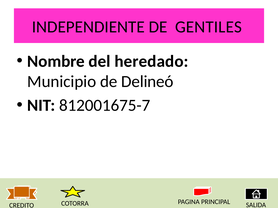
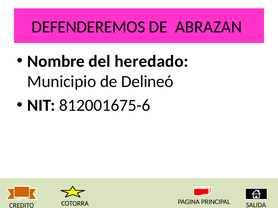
INDEPENDIENTE: INDEPENDIENTE -> DEFENDEREMOS (88, 27)
GENTILES: GENTILES -> ABRAZAN (209, 27)
812001675-7: 812001675-7 -> 812001675-6 (105, 106)
